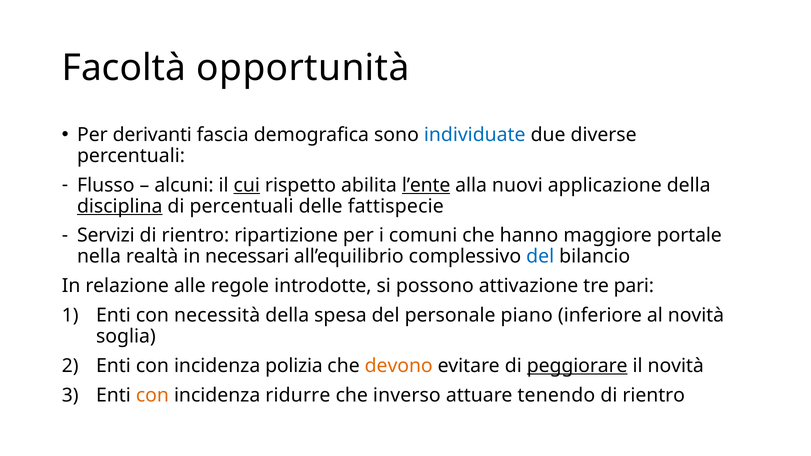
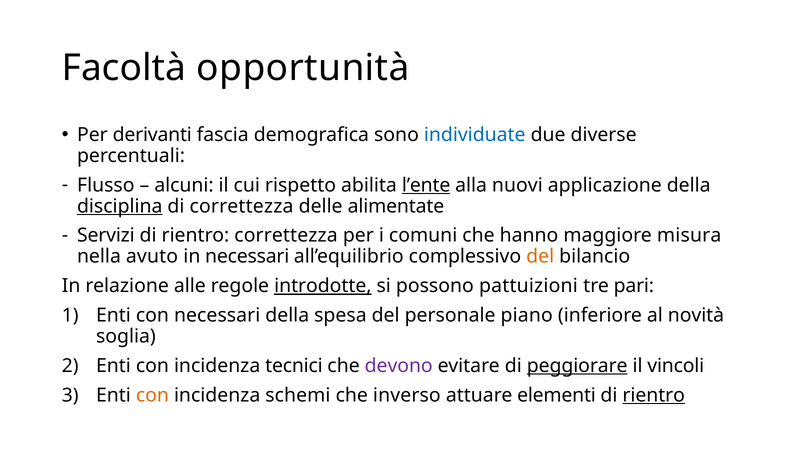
cui underline: present -> none (247, 185)
di percentuali: percentuali -> correttezza (242, 206)
fattispecie: fattispecie -> alimentate (396, 206)
rientro ripartizione: ripartizione -> correttezza (286, 236)
portale: portale -> misura (689, 236)
realtà: realtà -> avuto (152, 257)
del colour: blue -> orange (540, 257)
introdotte underline: none -> present (323, 286)
attivazione: attivazione -> pattuizioni (528, 286)
con necessità: necessità -> necessari (217, 316)
polizia: polizia -> tecnici (294, 366)
devono colour: orange -> purple (399, 366)
il novità: novità -> vincoli (676, 366)
ridurre: ridurre -> schemi (298, 395)
tenendo: tenendo -> elementi (556, 395)
rientro underline: none -> present (654, 395)
